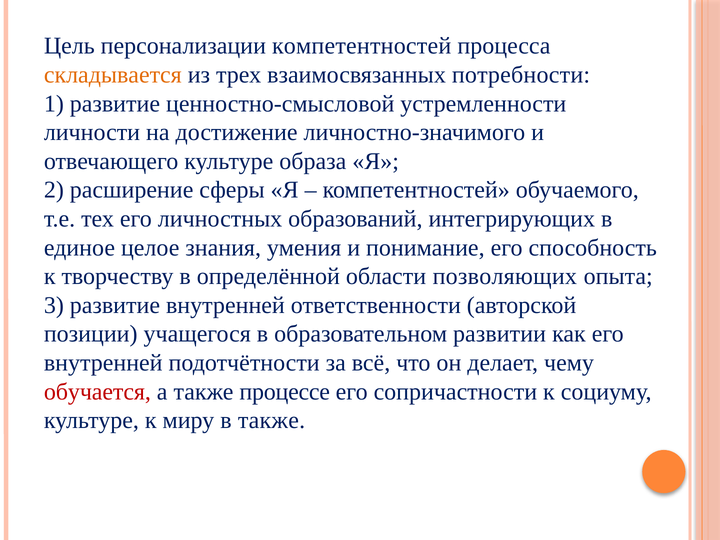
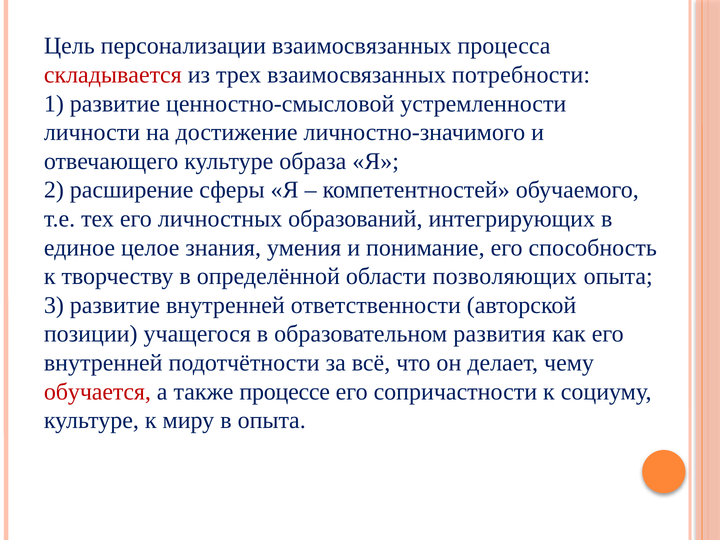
персонализации компетентностей: компетентностей -> взаимосвязанных (362, 46)
складывается colour: orange -> red (113, 75)
развитии: развитии -> развития (499, 334)
в также: также -> опыта (272, 420)
